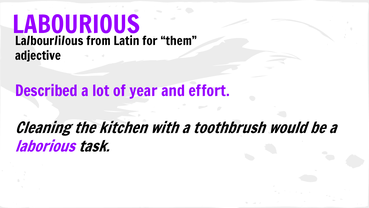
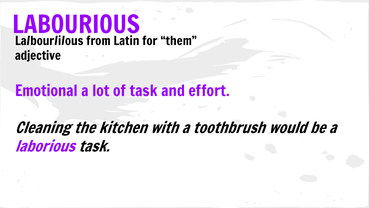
Described: Described -> Emotional (46, 91)
of year: year -> task (144, 91)
